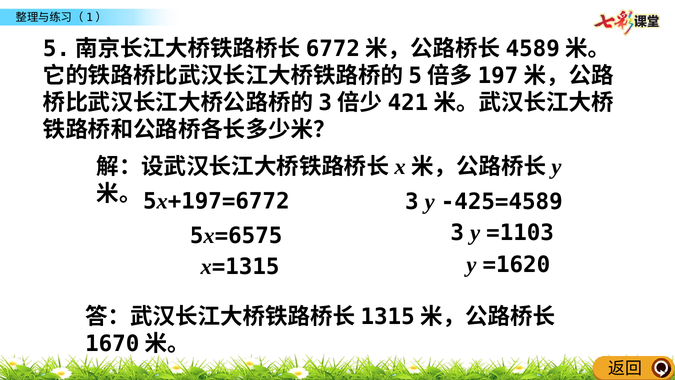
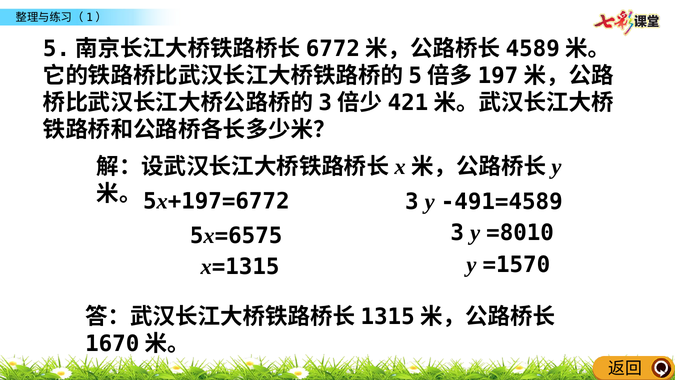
-425=4589: -425=4589 -> -491=4589 (502, 202)
=1103: =1103 -> =8010 (520, 233)
=1620: =1620 -> =1570 (516, 264)
